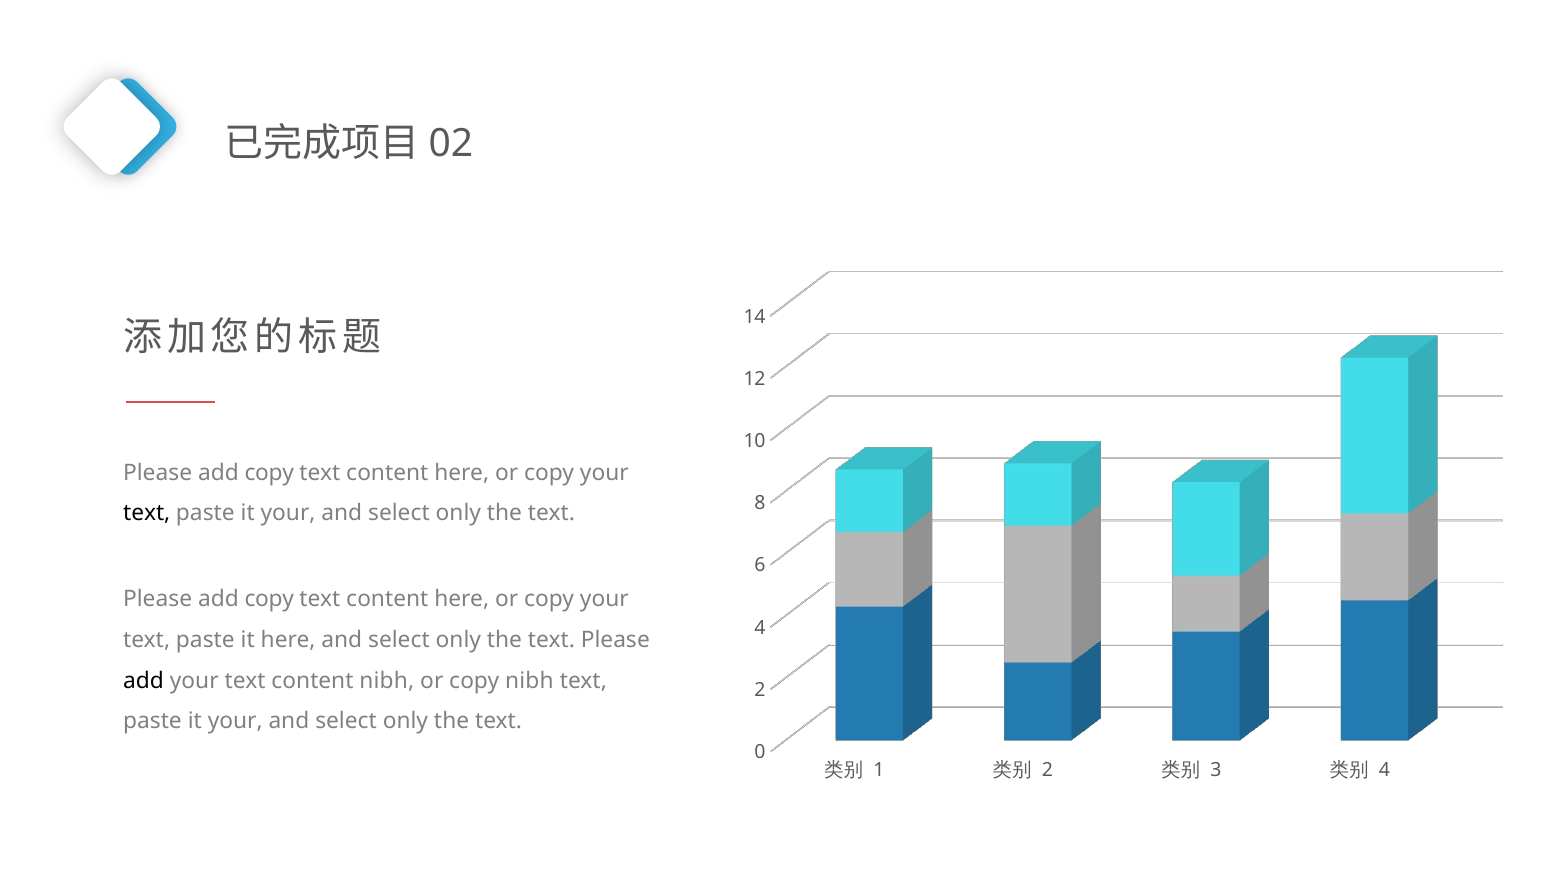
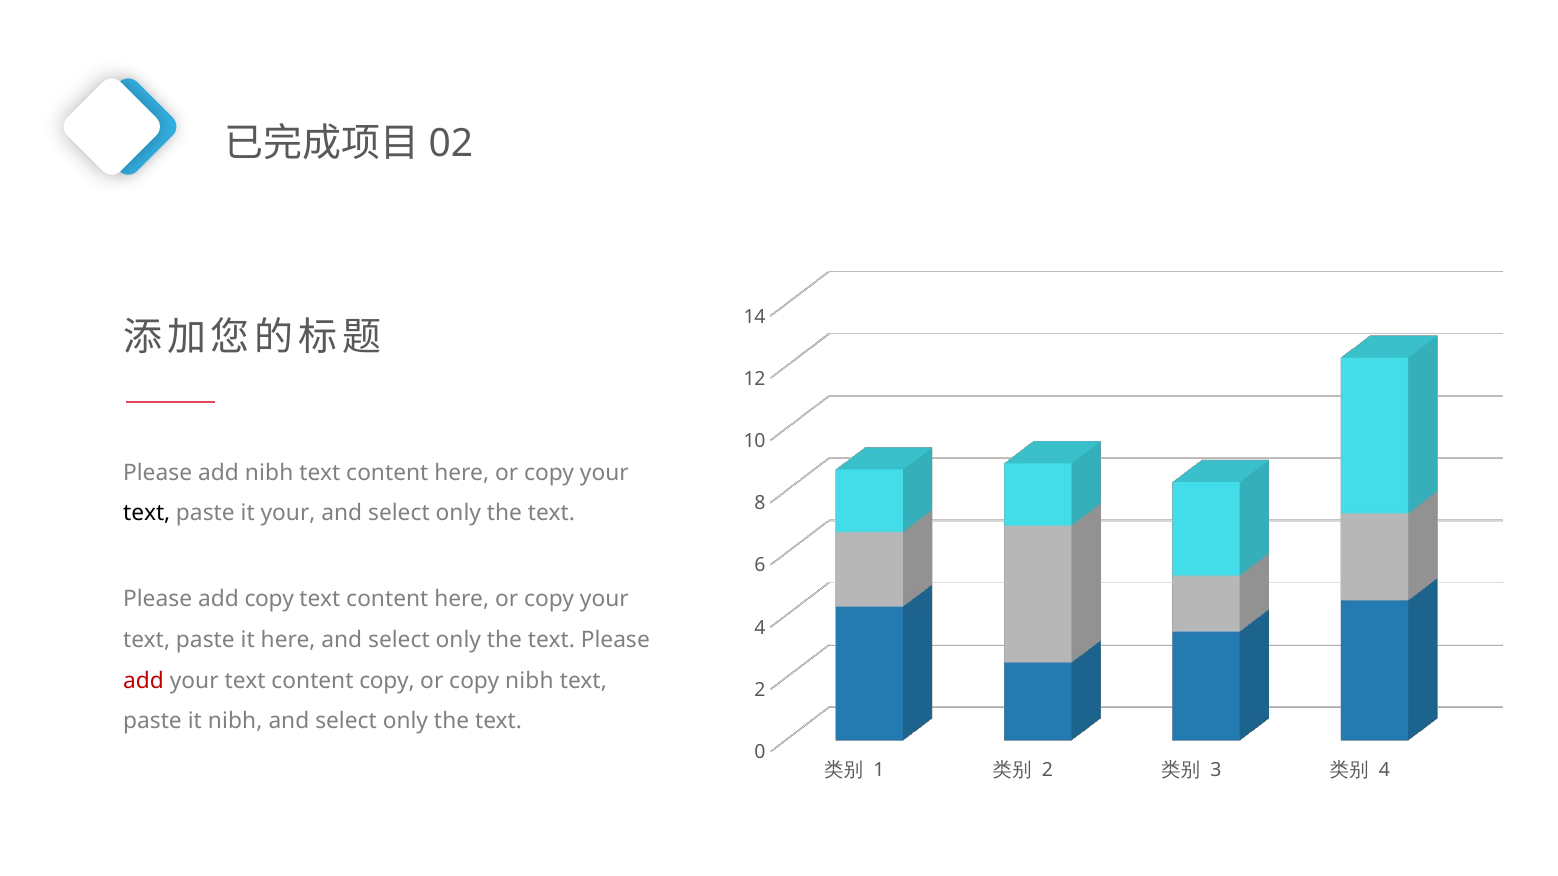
copy: copy -> nibh (269, 473)
add colour: black -> red (144, 681)
content nibh: nibh -> copy (387, 681)
your: your -> nibh (235, 722)
